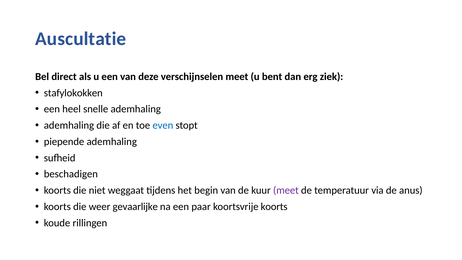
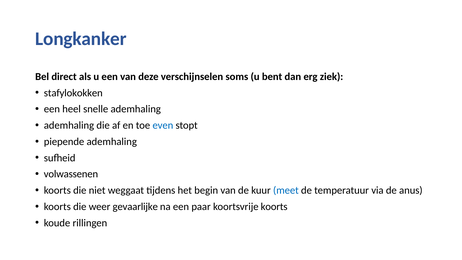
Auscultatie: Auscultatie -> Longkanker (81, 39)
verschijnselen meet: meet -> soms (237, 77)
beschadigen: beschadigen -> volwassenen (71, 174)
meet colour: purple -> blue (286, 190)
